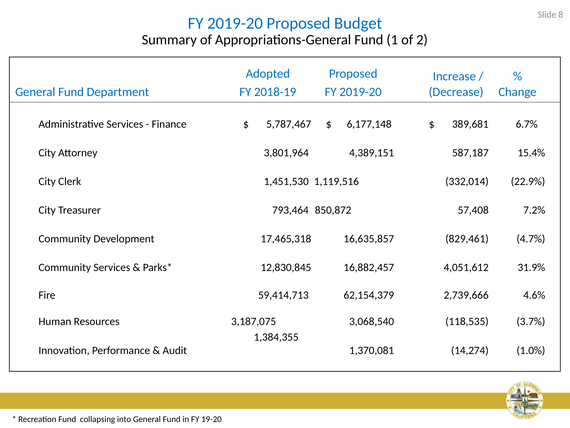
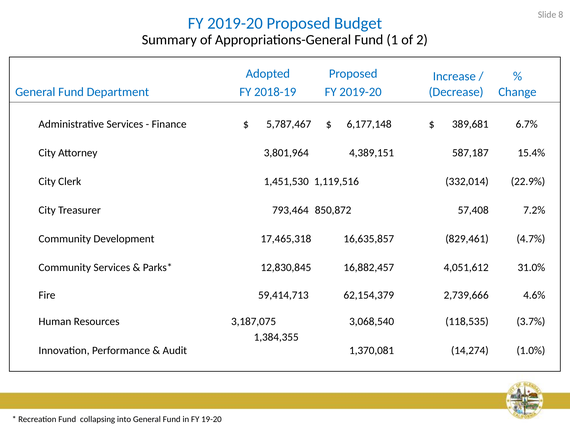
31.9%: 31.9% -> 31.0% (531, 267)
